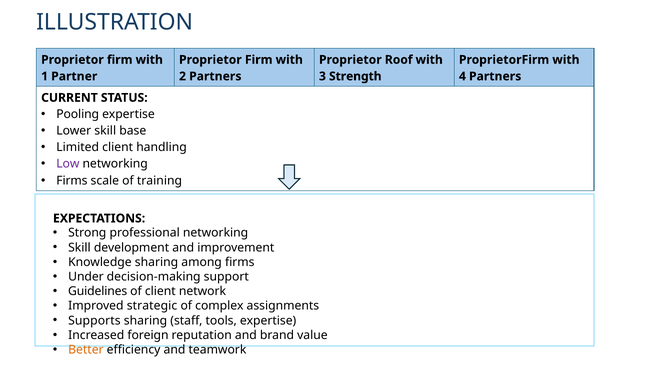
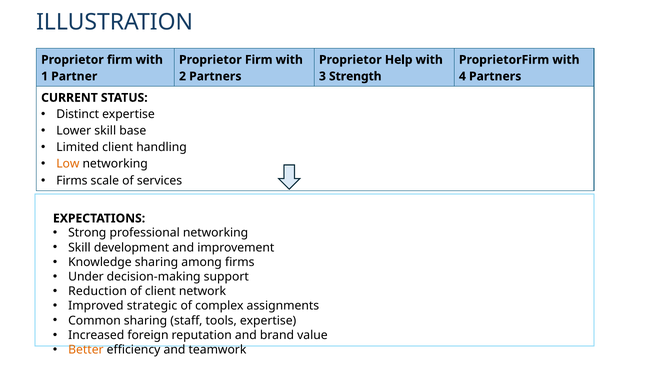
Roof: Roof -> Help (399, 60)
Pooling: Pooling -> Distinct (78, 114)
Low colour: purple -> orange (68, 164)
training: training -> services (160, 181)
Guidelines: Guidelines -> Reduction (98, 291)
Supports: Supports -> Common (94, 321)
